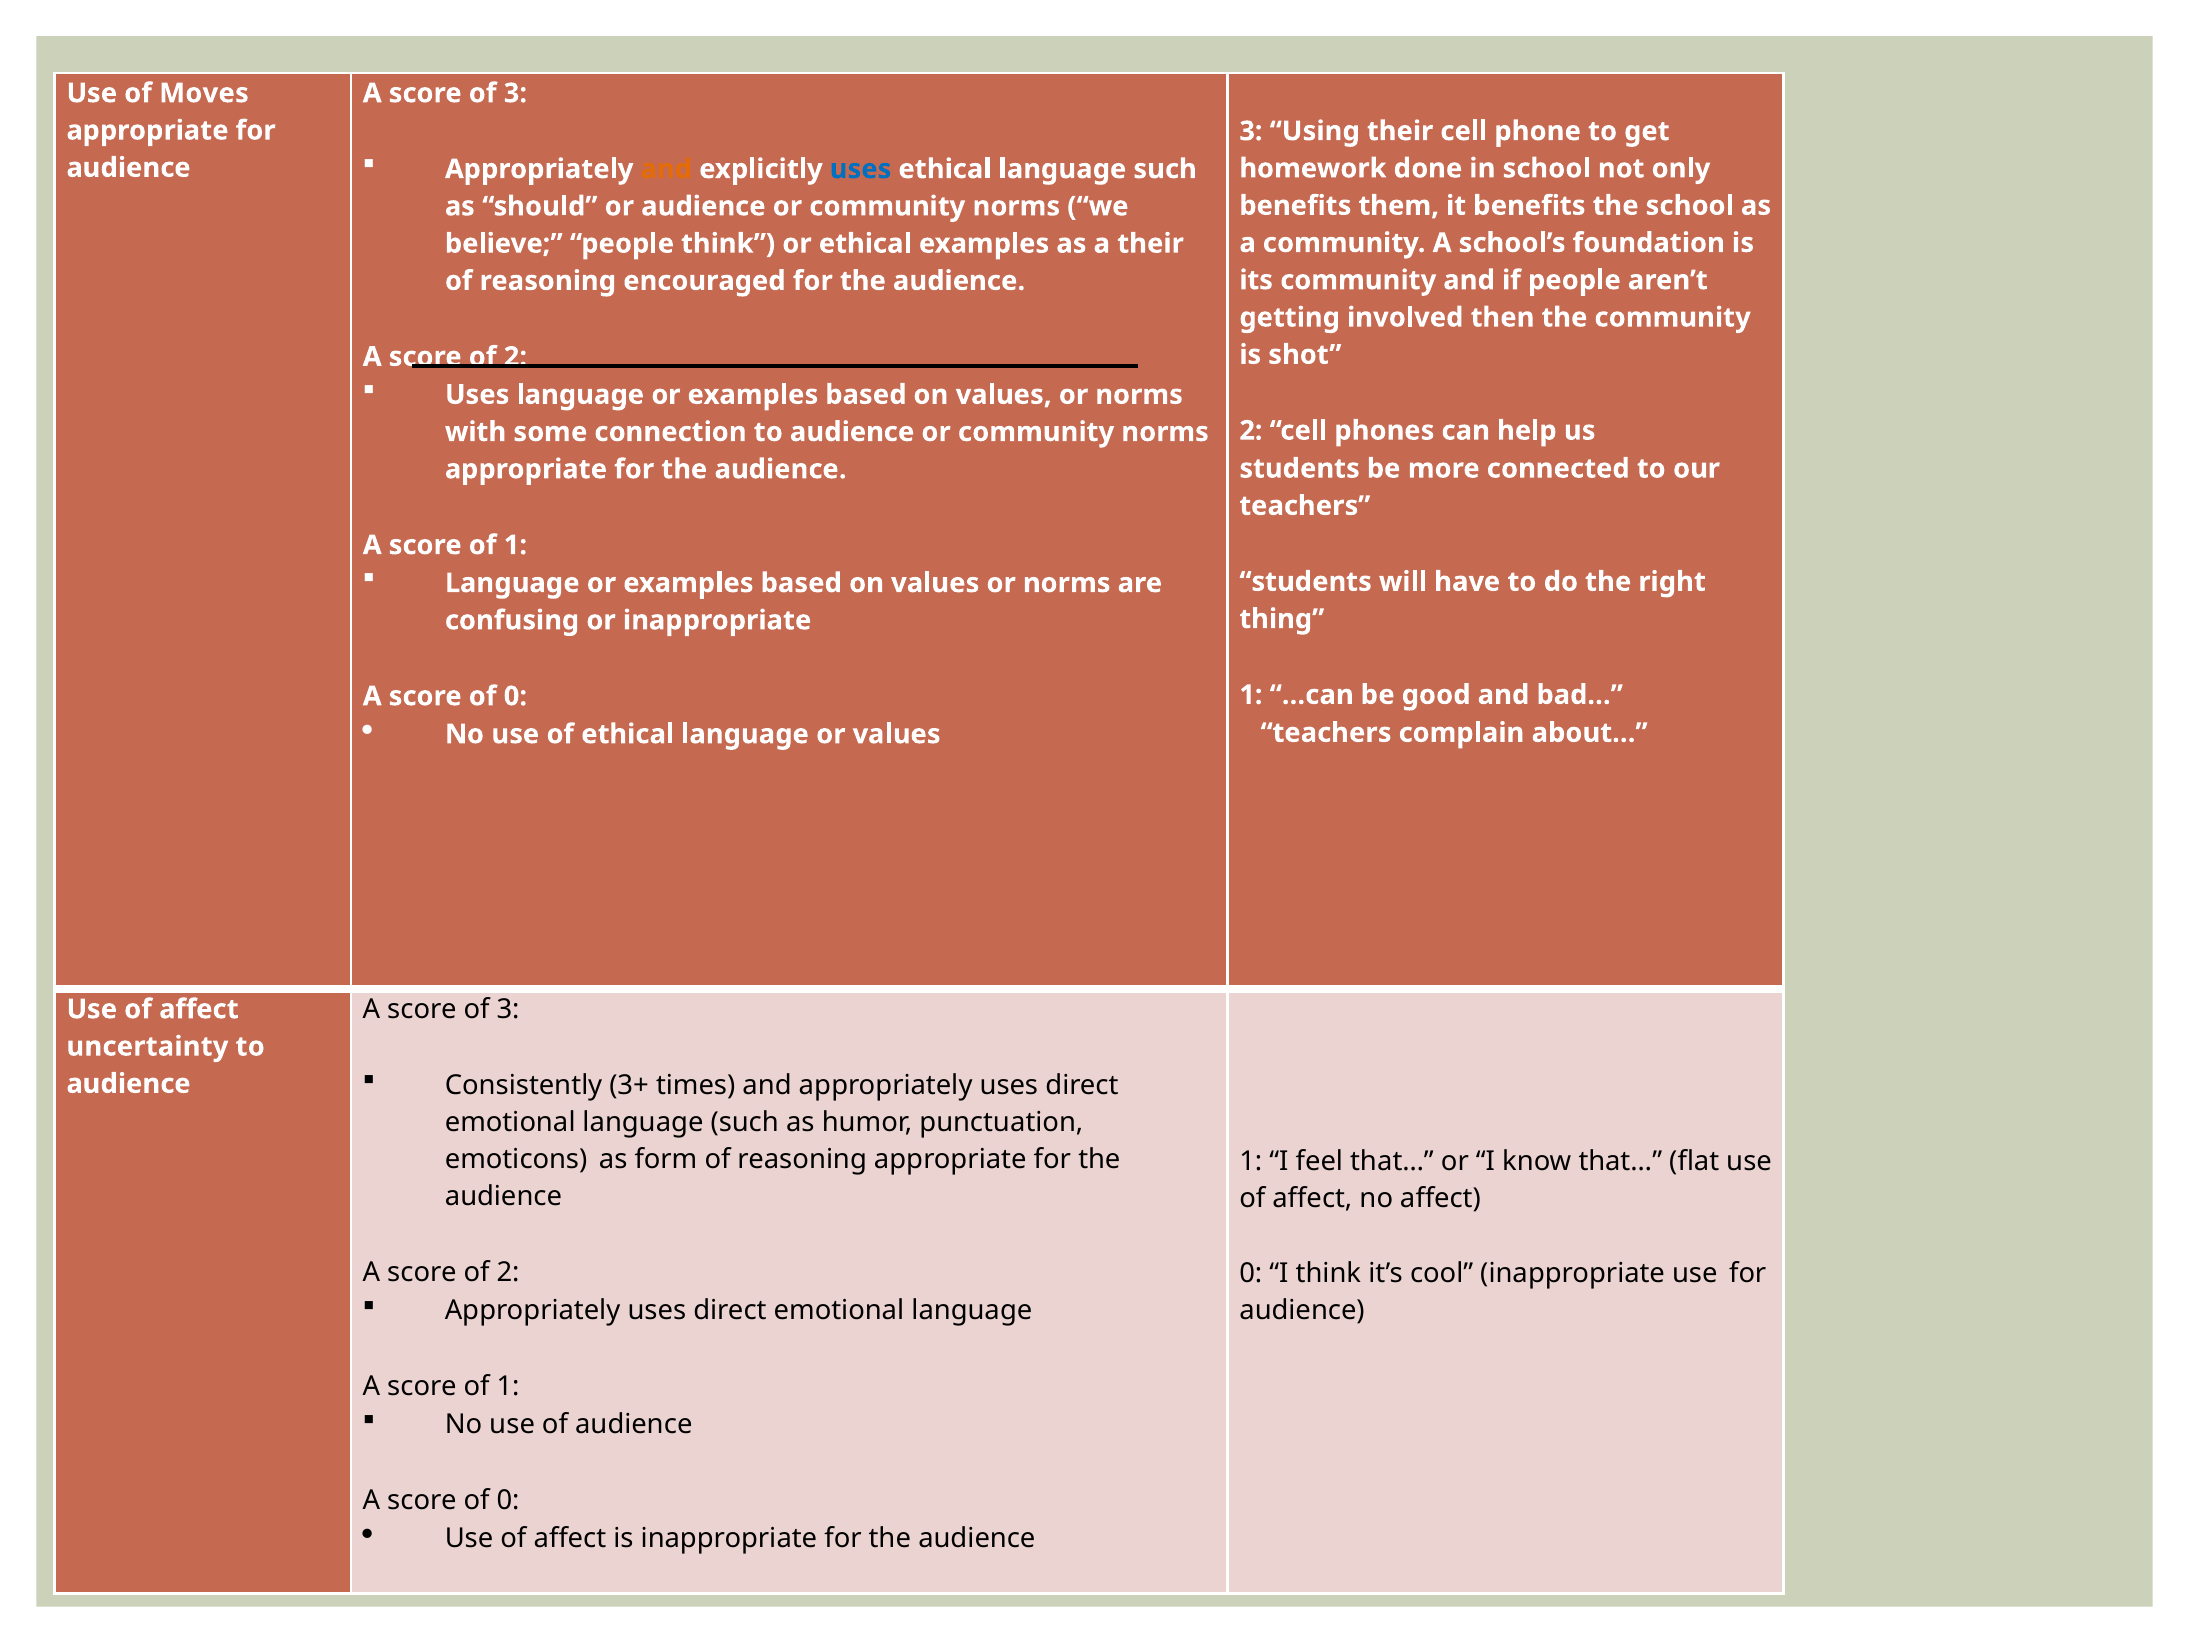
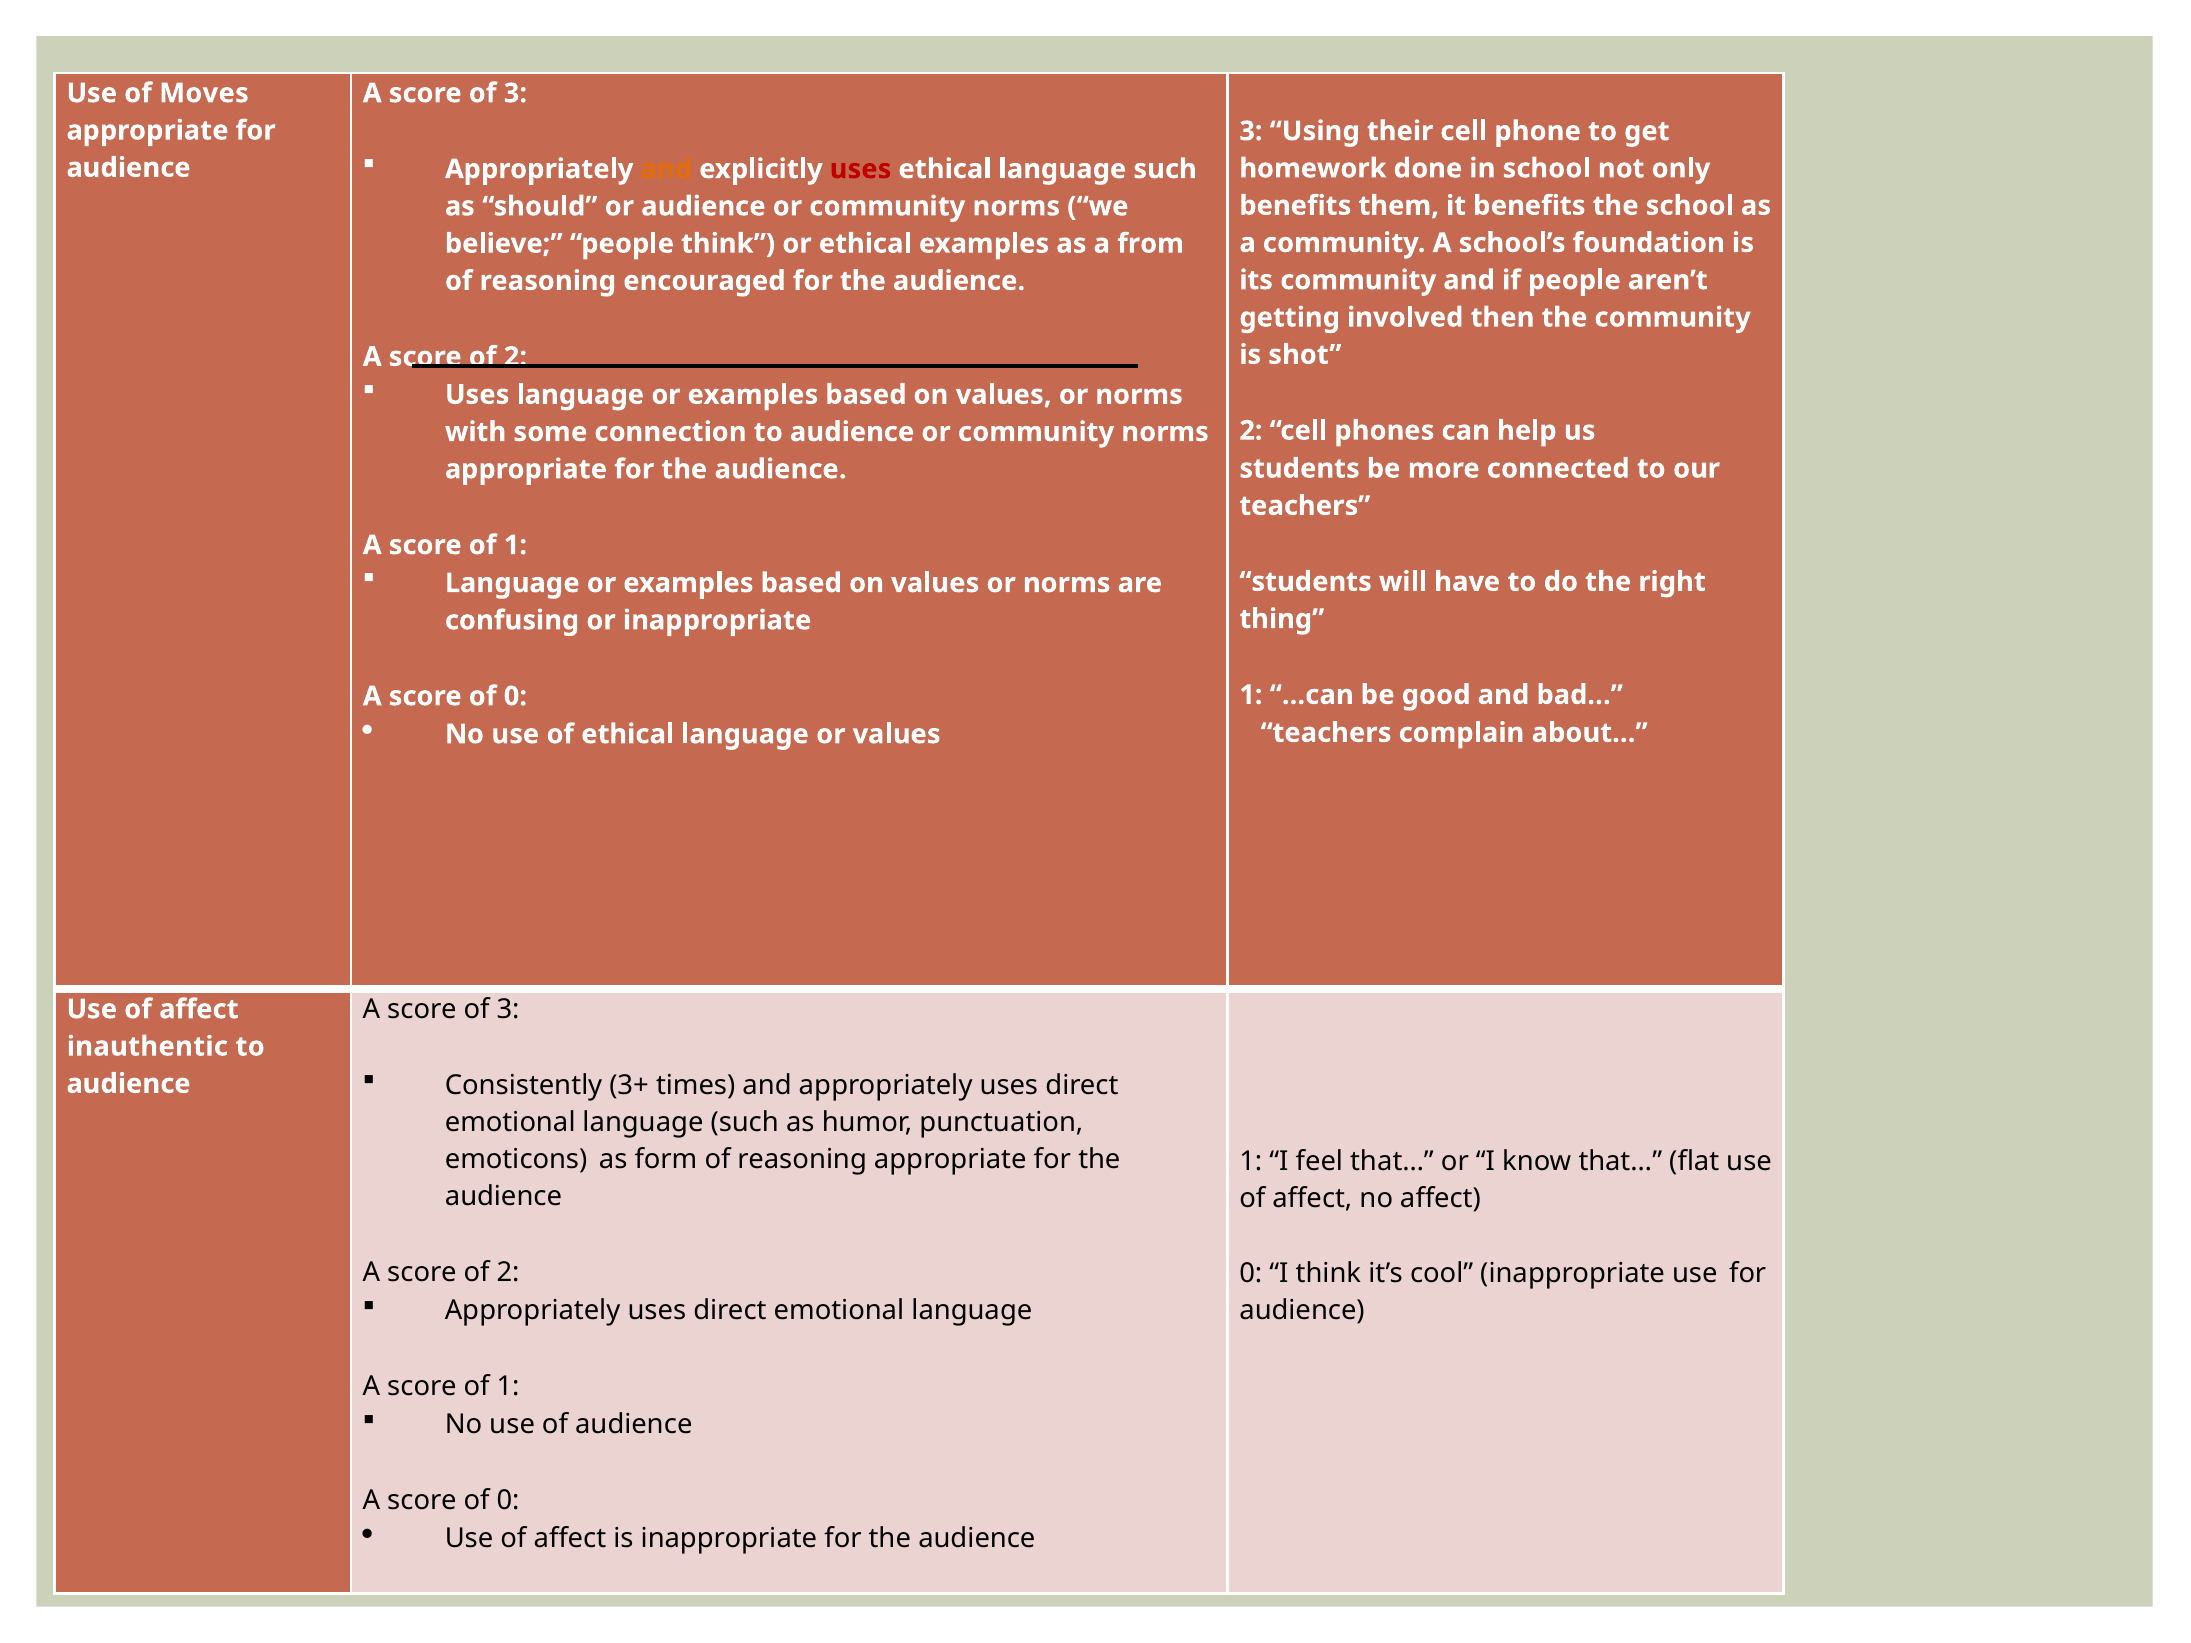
uses colour: blue -> red (861, 169)
a their: their -> from (1151, 244)
uncertainty: uncertainty -> inauthentic (147, 1047)
